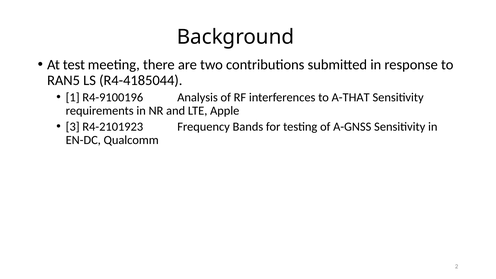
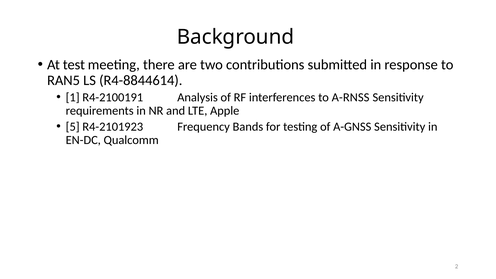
R4-4185044: R4-4185044 -> R4-8844614 (141, 80)
R4-9100196: R4-9100196 -> R4-2100191 (113, 97)
A-THAT: A-THAT -> A-RNSS (351, 97)
3: 3 -> 5 (73, 127)
